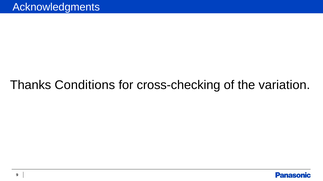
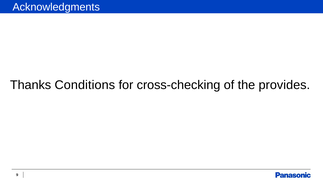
variation: variation -> provides (284, 85)
